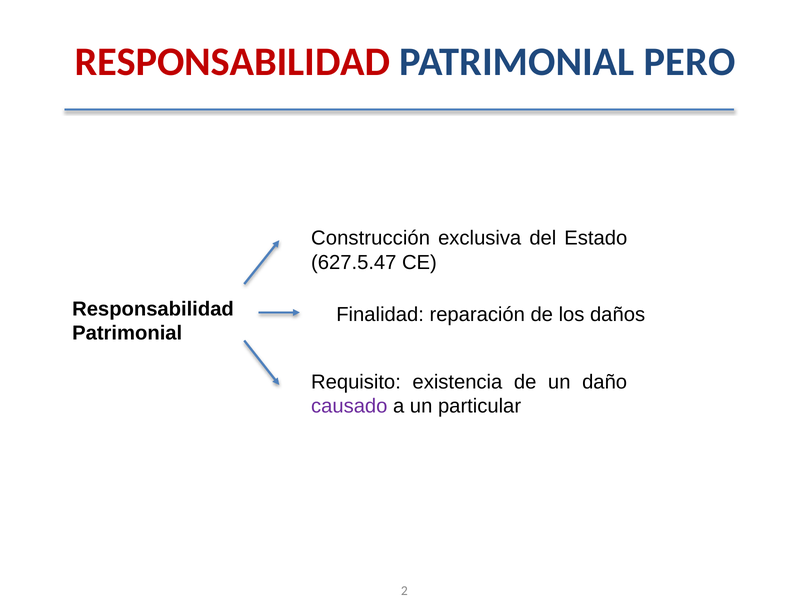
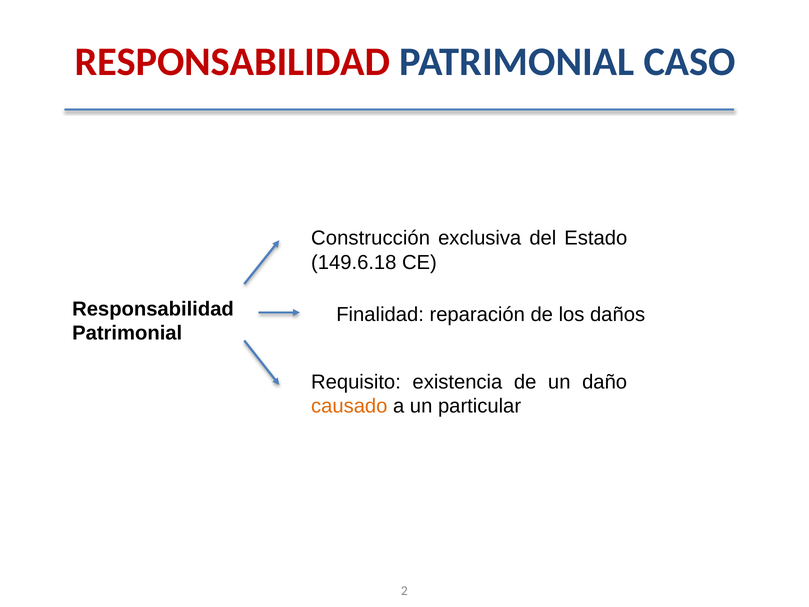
PERO: PERO -> CASO (690, 62)
627.5.47: 627.5.47 -> 149.6.18 (354, 262)
causado colour: purple -> orange (349, 406)
